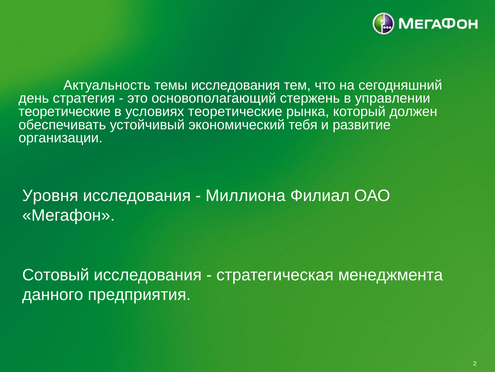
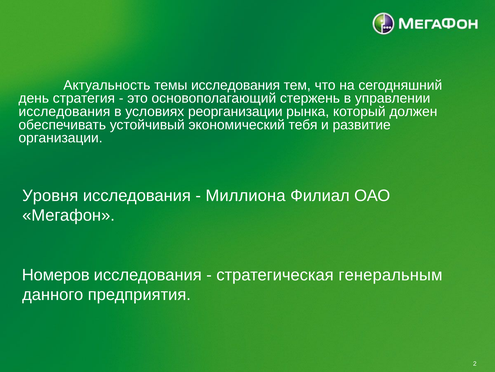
теоретические: теоретические -> исследования (64, 111)
условиях теоретические: теоретические -> реорганизации (235, 111)
Сотовый: Сотовый -> Номеров (56, 274)
менеджмента: менеджмента -> генеральным (390, 274)
